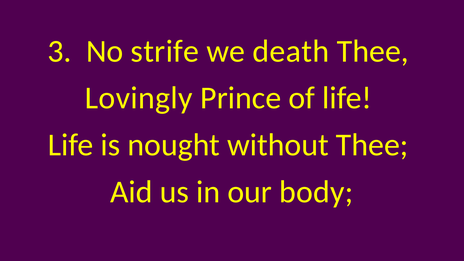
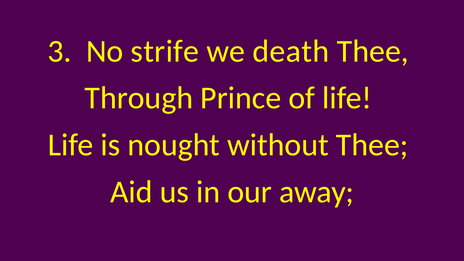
Lovingly: Lovingly -> Through (139, 98)
body: body -> away (317, 192)
